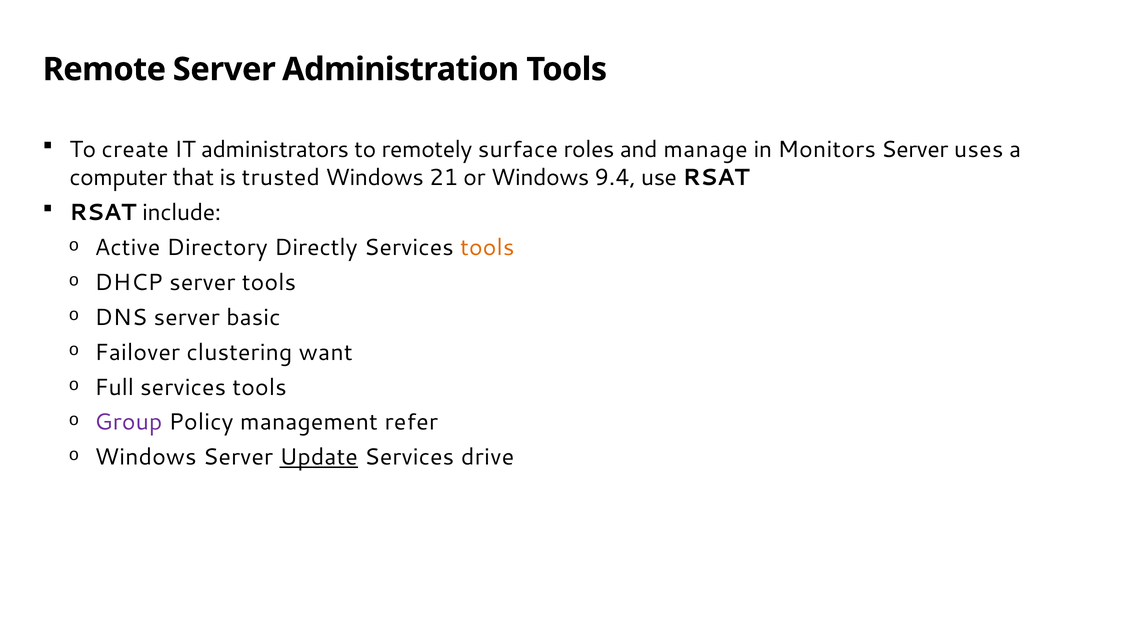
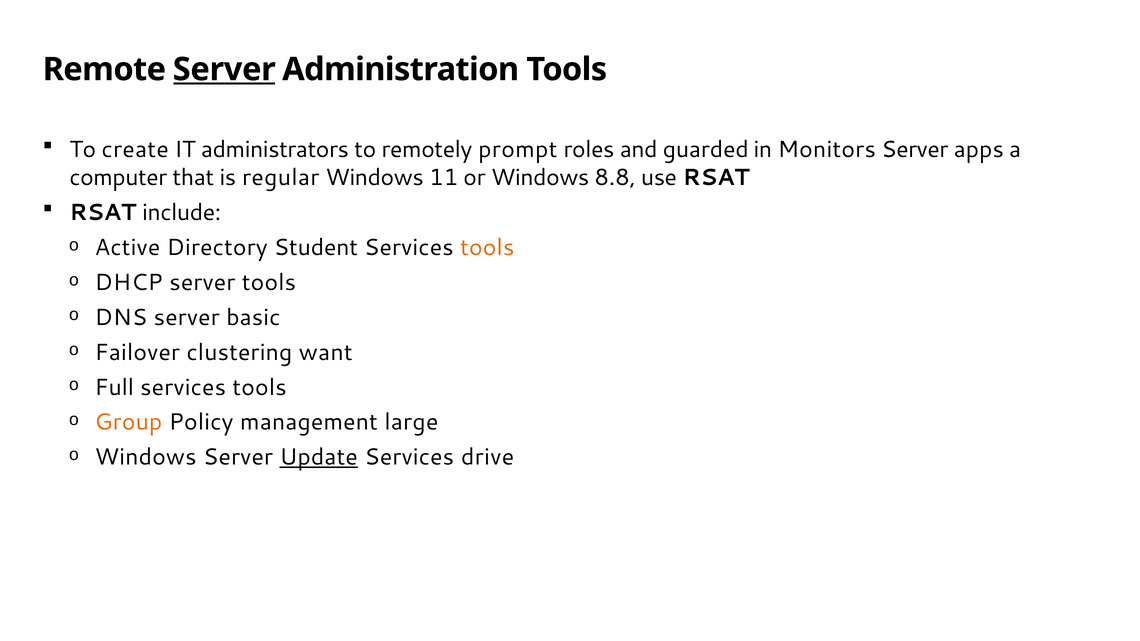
Server underline: none -> present (224, 69)
surface: surface -> prompt (518, 150)
manage: manage -> guarded (706, 150)
uses: uses -> apps (979, 150)
trusted: trusted -> regular (281, 178)
21: 21 -> 11 (444, 178)
9.4: 9.4 -> 8.8 (615, 178)
Directly: Directly -> Student (316, 248)
Group colour: purple -> orange (128, 422)
refer: refer -> large (411, 422)
